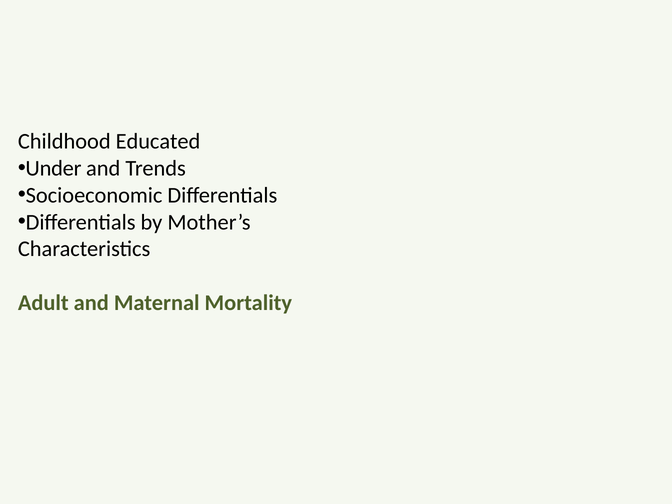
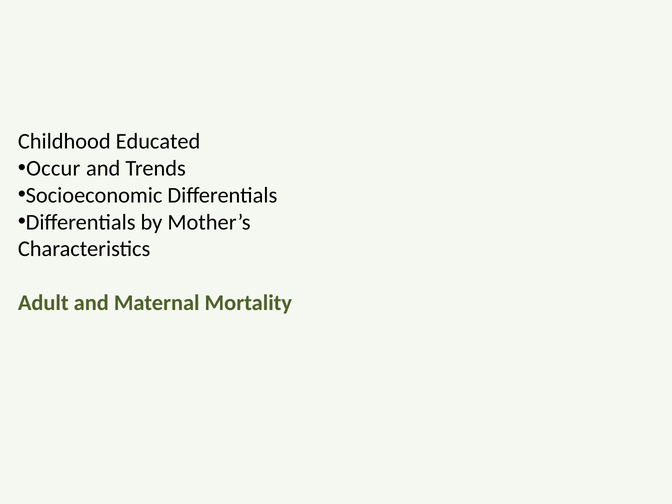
Under: Under -> Occur (53, 168)
